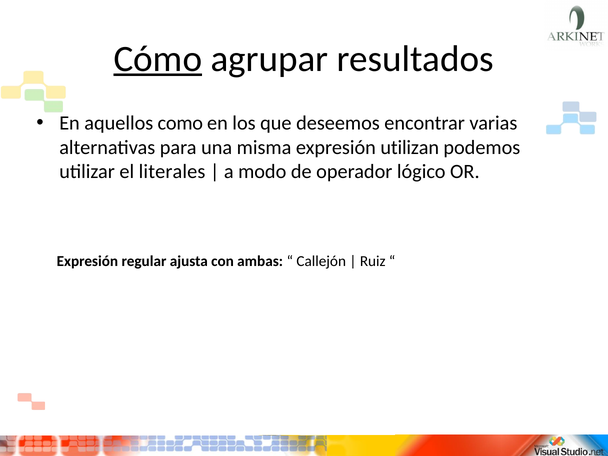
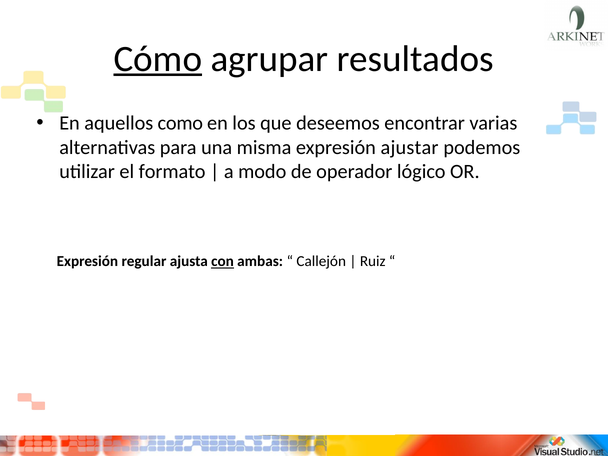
utilizan: utilizan -> ajustar (410, 147)
literales: literales -> formato (172, 172)
con underline: none -> present (223, 261)
